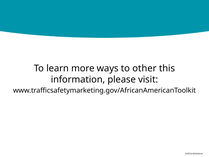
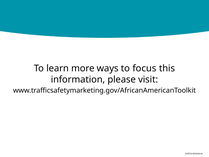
other: other -> focus (144, 68)
